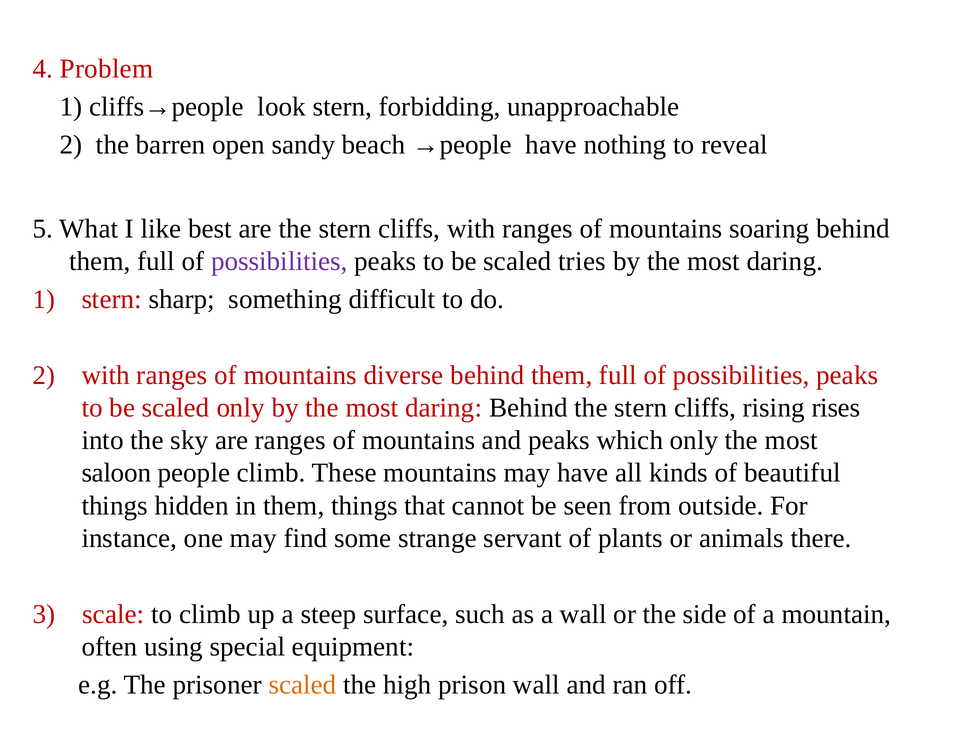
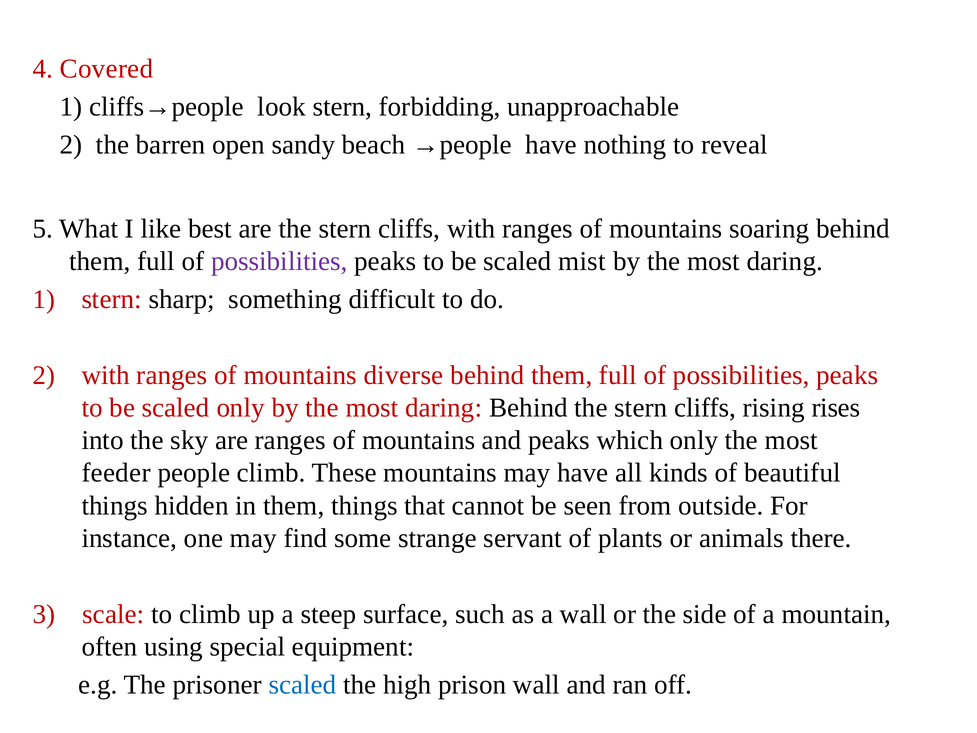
Problem: Problem -> Covered (106, 69)
tries: tries -> mist (582, 261)
saloon: saloon -> feeder (116, 473)
scaled colour: orange -> blue (302, 685)
